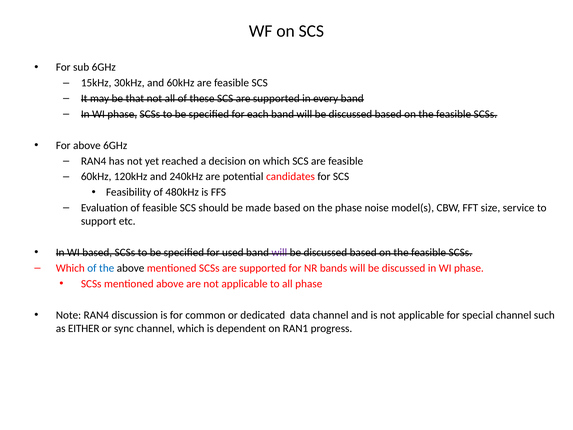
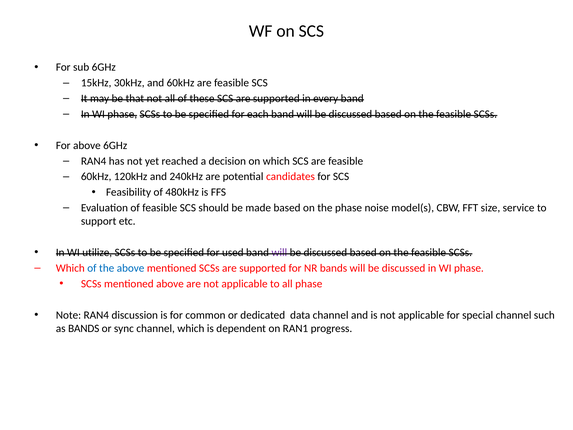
WI based: based -> utilize (97, 252)
above colour: black -> blue (131, 268)
as EITHER: EITHER -> BANDS (84, 328)
